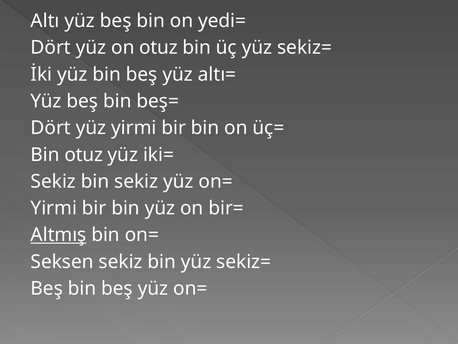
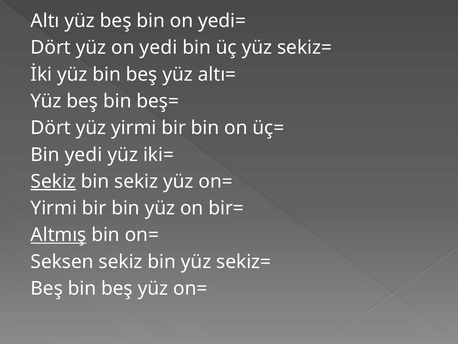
on otuz: otuz -> yedi (158, 48)
Bin otuz: otuz -> yedi (84, 154)
Sekiz underline: none -> present (53, 181)
